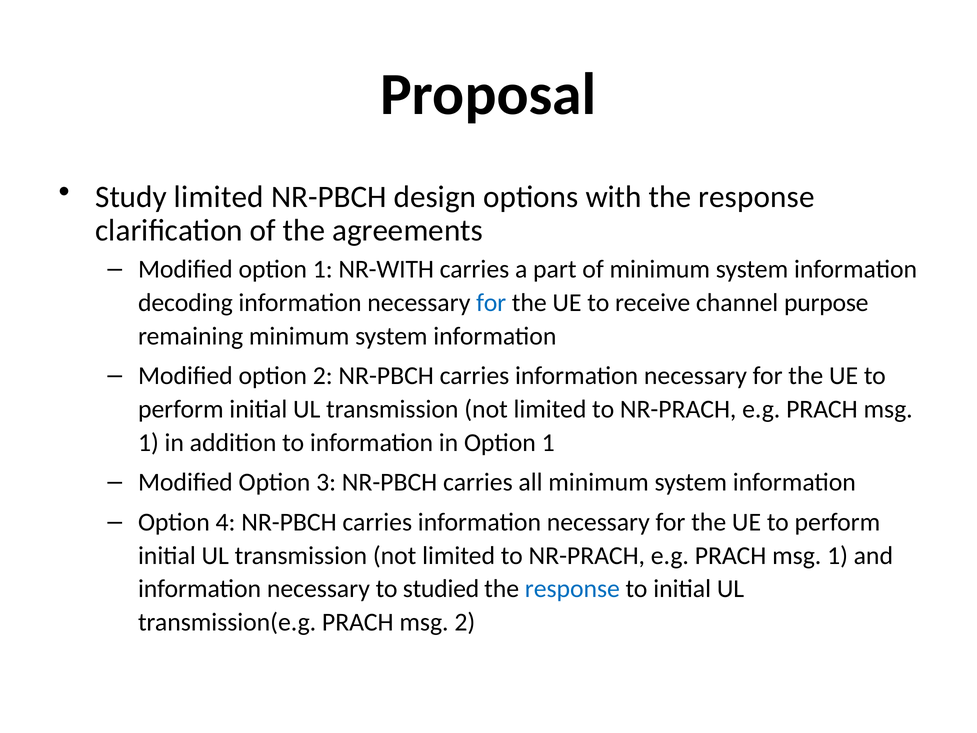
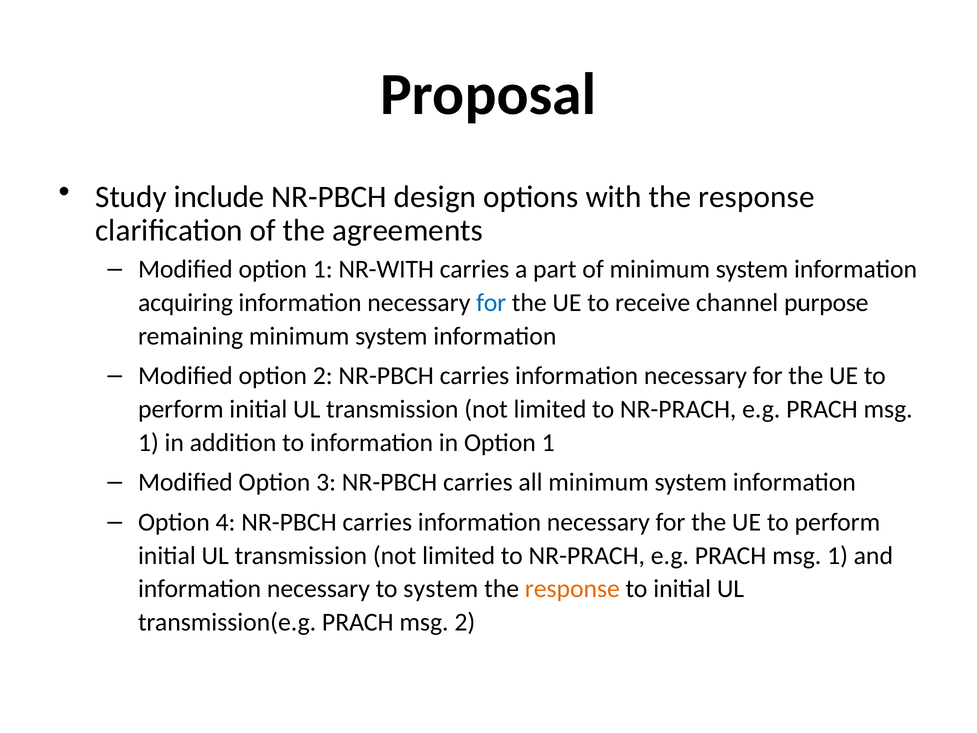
Study limited: limited -> include (219, 197)
decoding: decoding -> acquiring (185, 303)
to studied: studied -> system (441, 589)
response colour: blue -> orange (572, 589)
